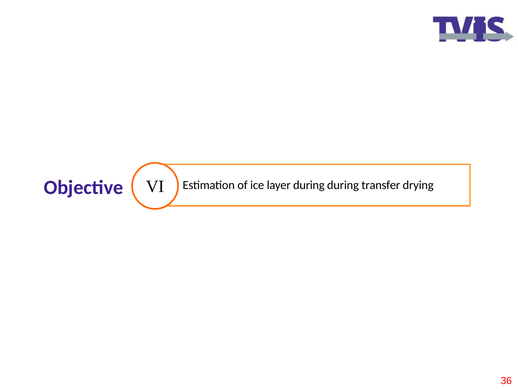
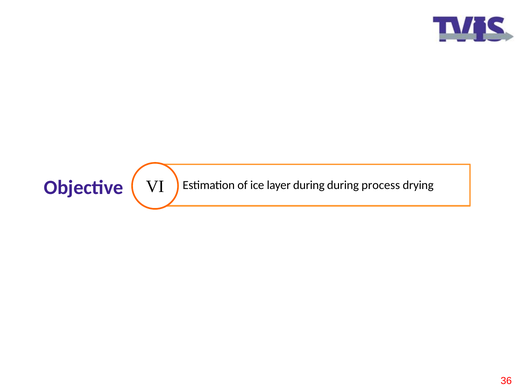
transfer: transfer -> process (381, 185)
